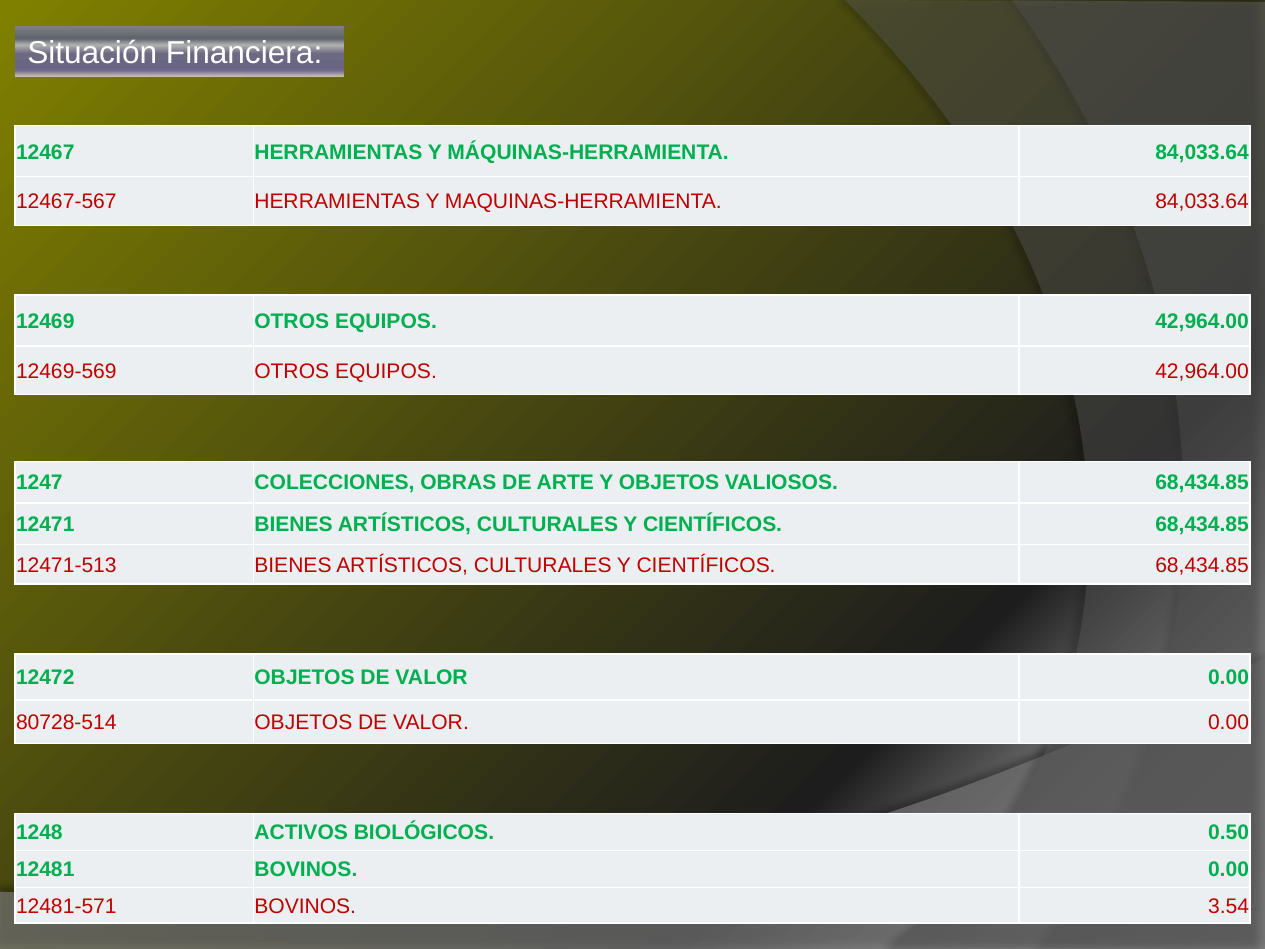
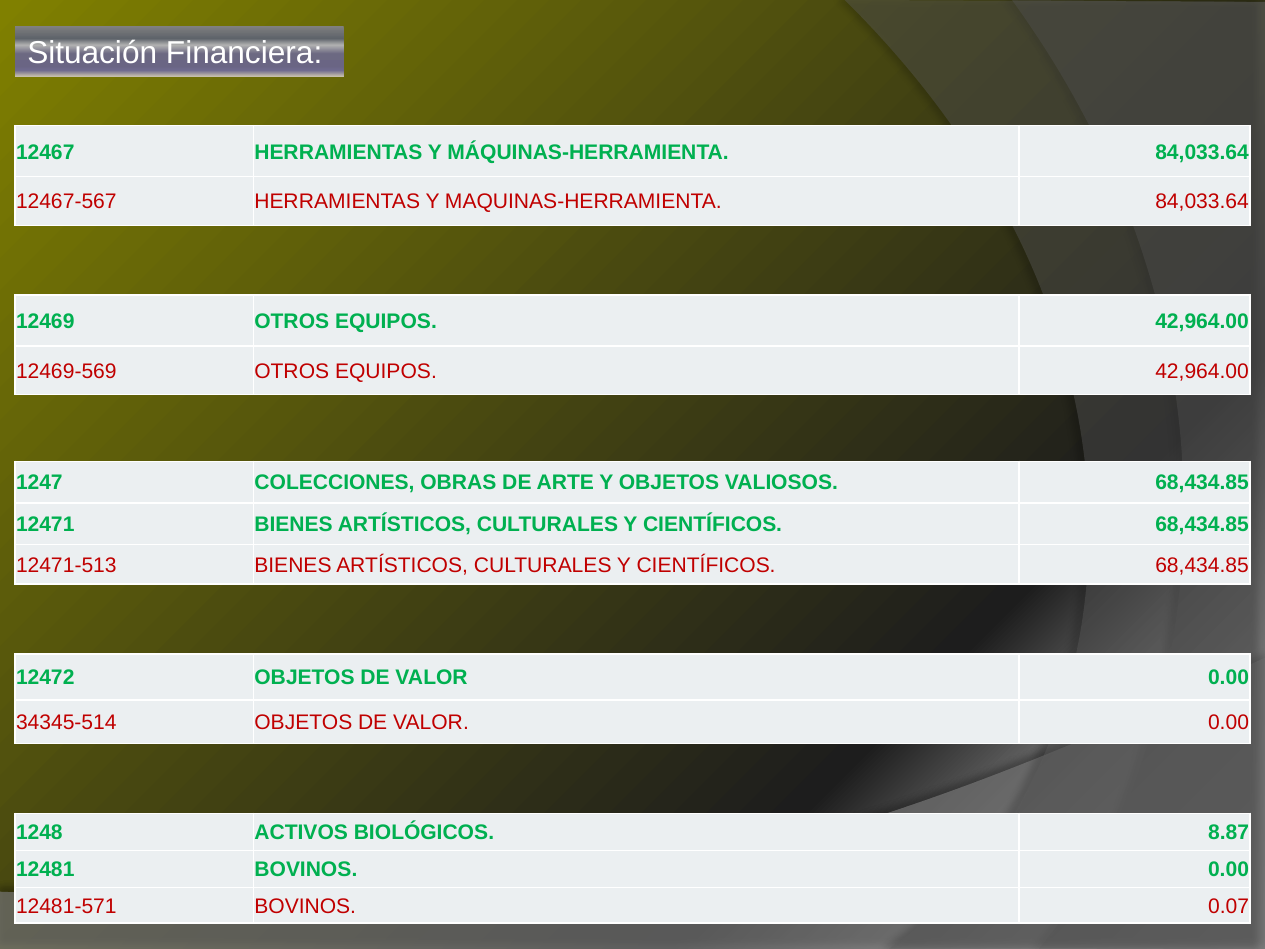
80728-514: 80728-514 -> 34345-514 (66, 722)
0.50: 0.50 -> 8.87 (1229, 833)
3.54: 3.54 -> 0.07 (1229, 906)
